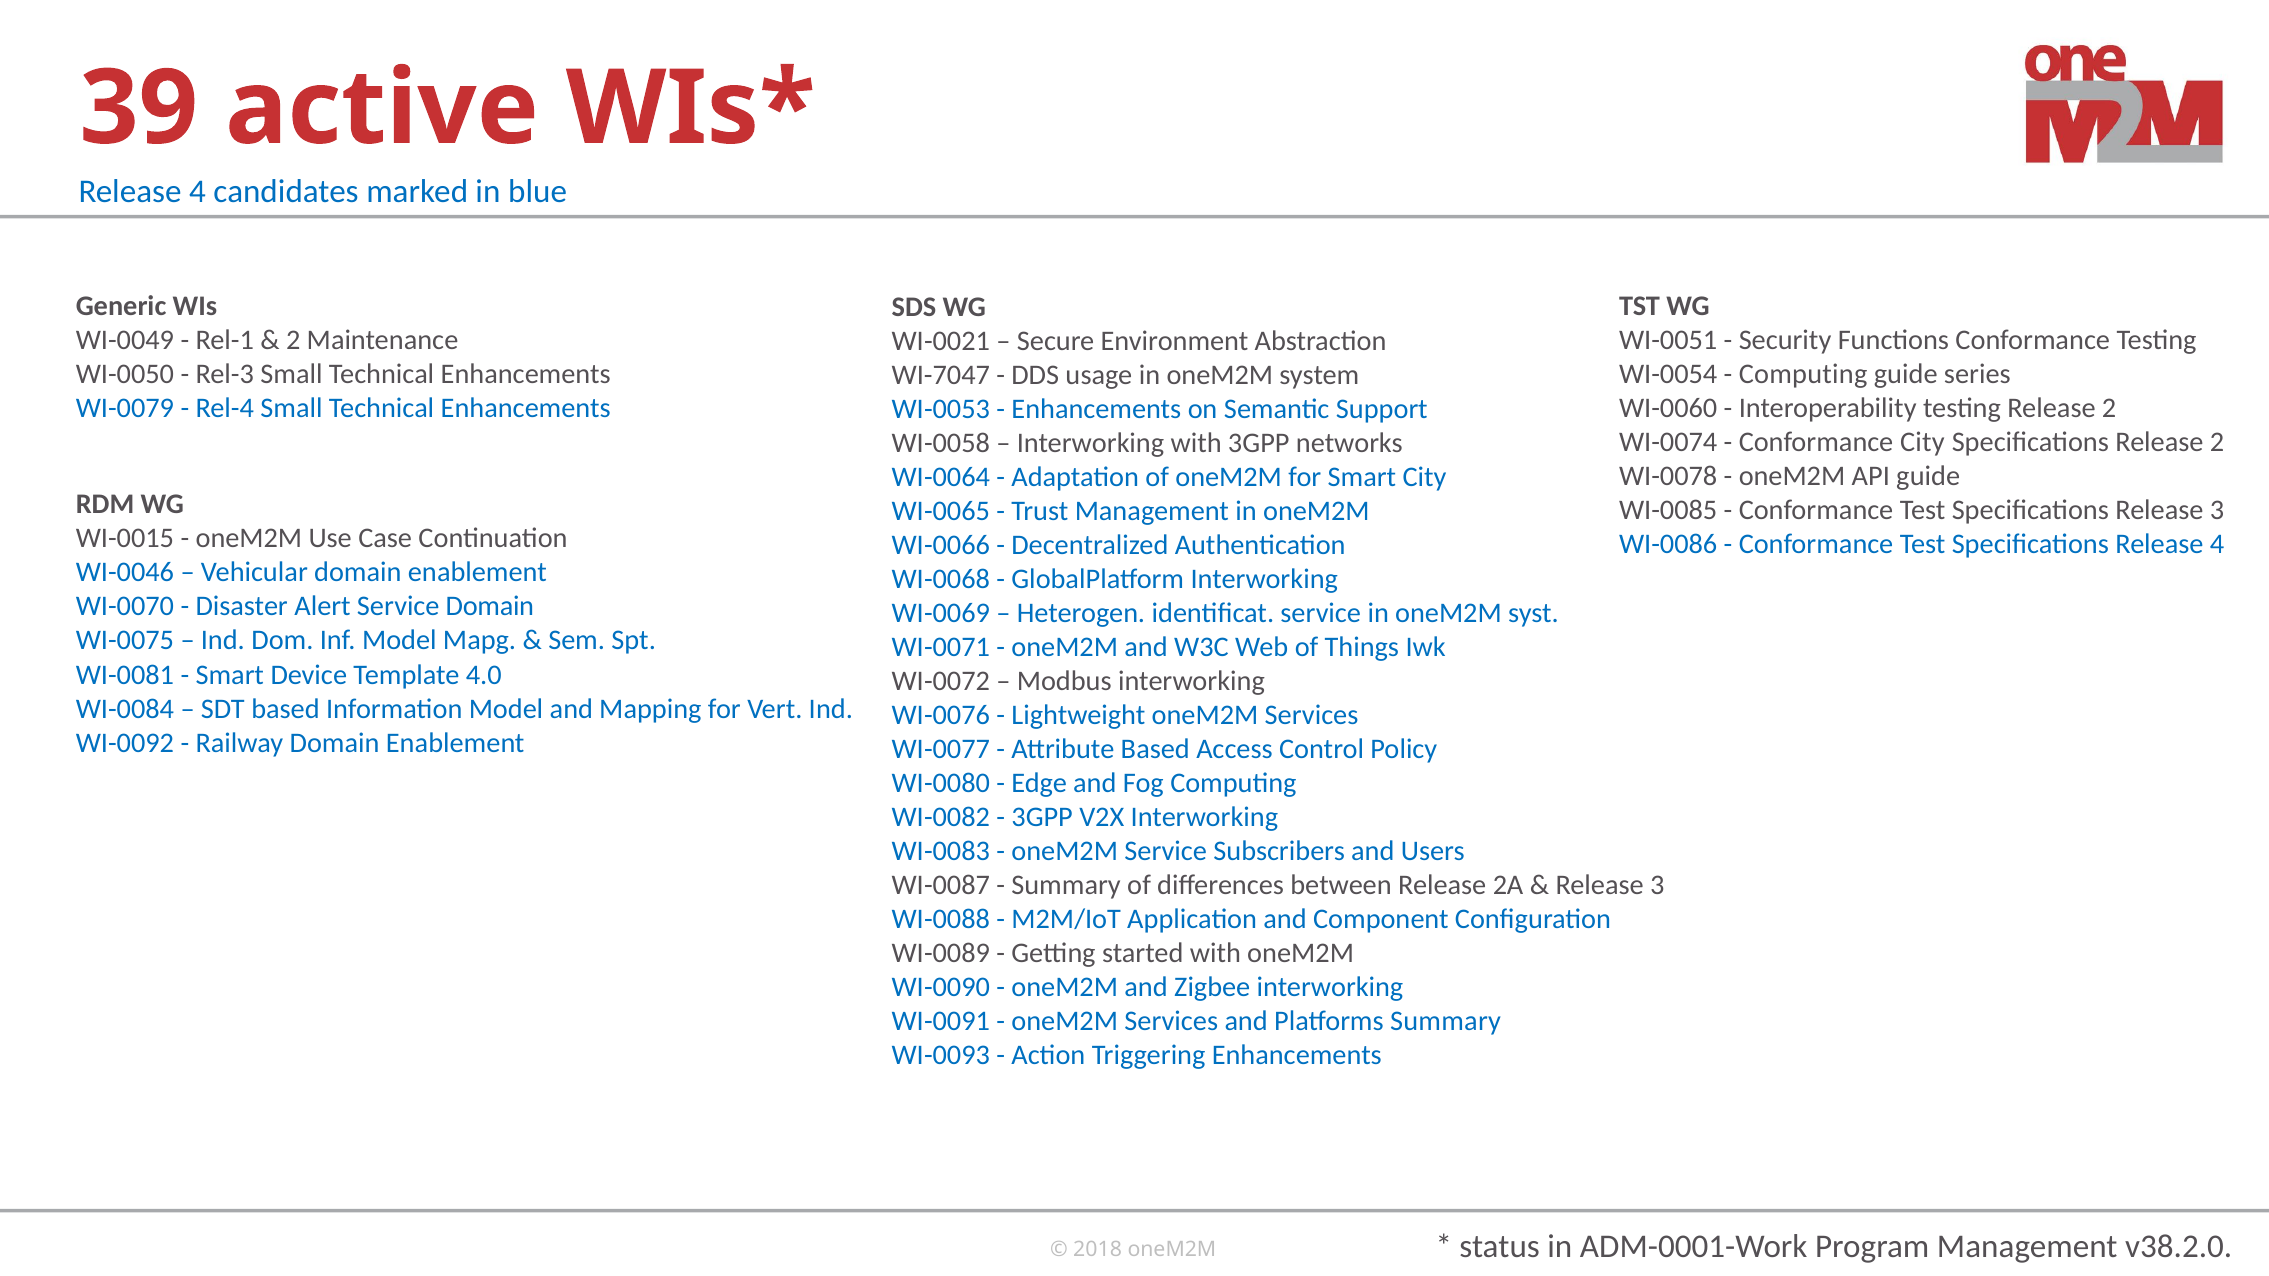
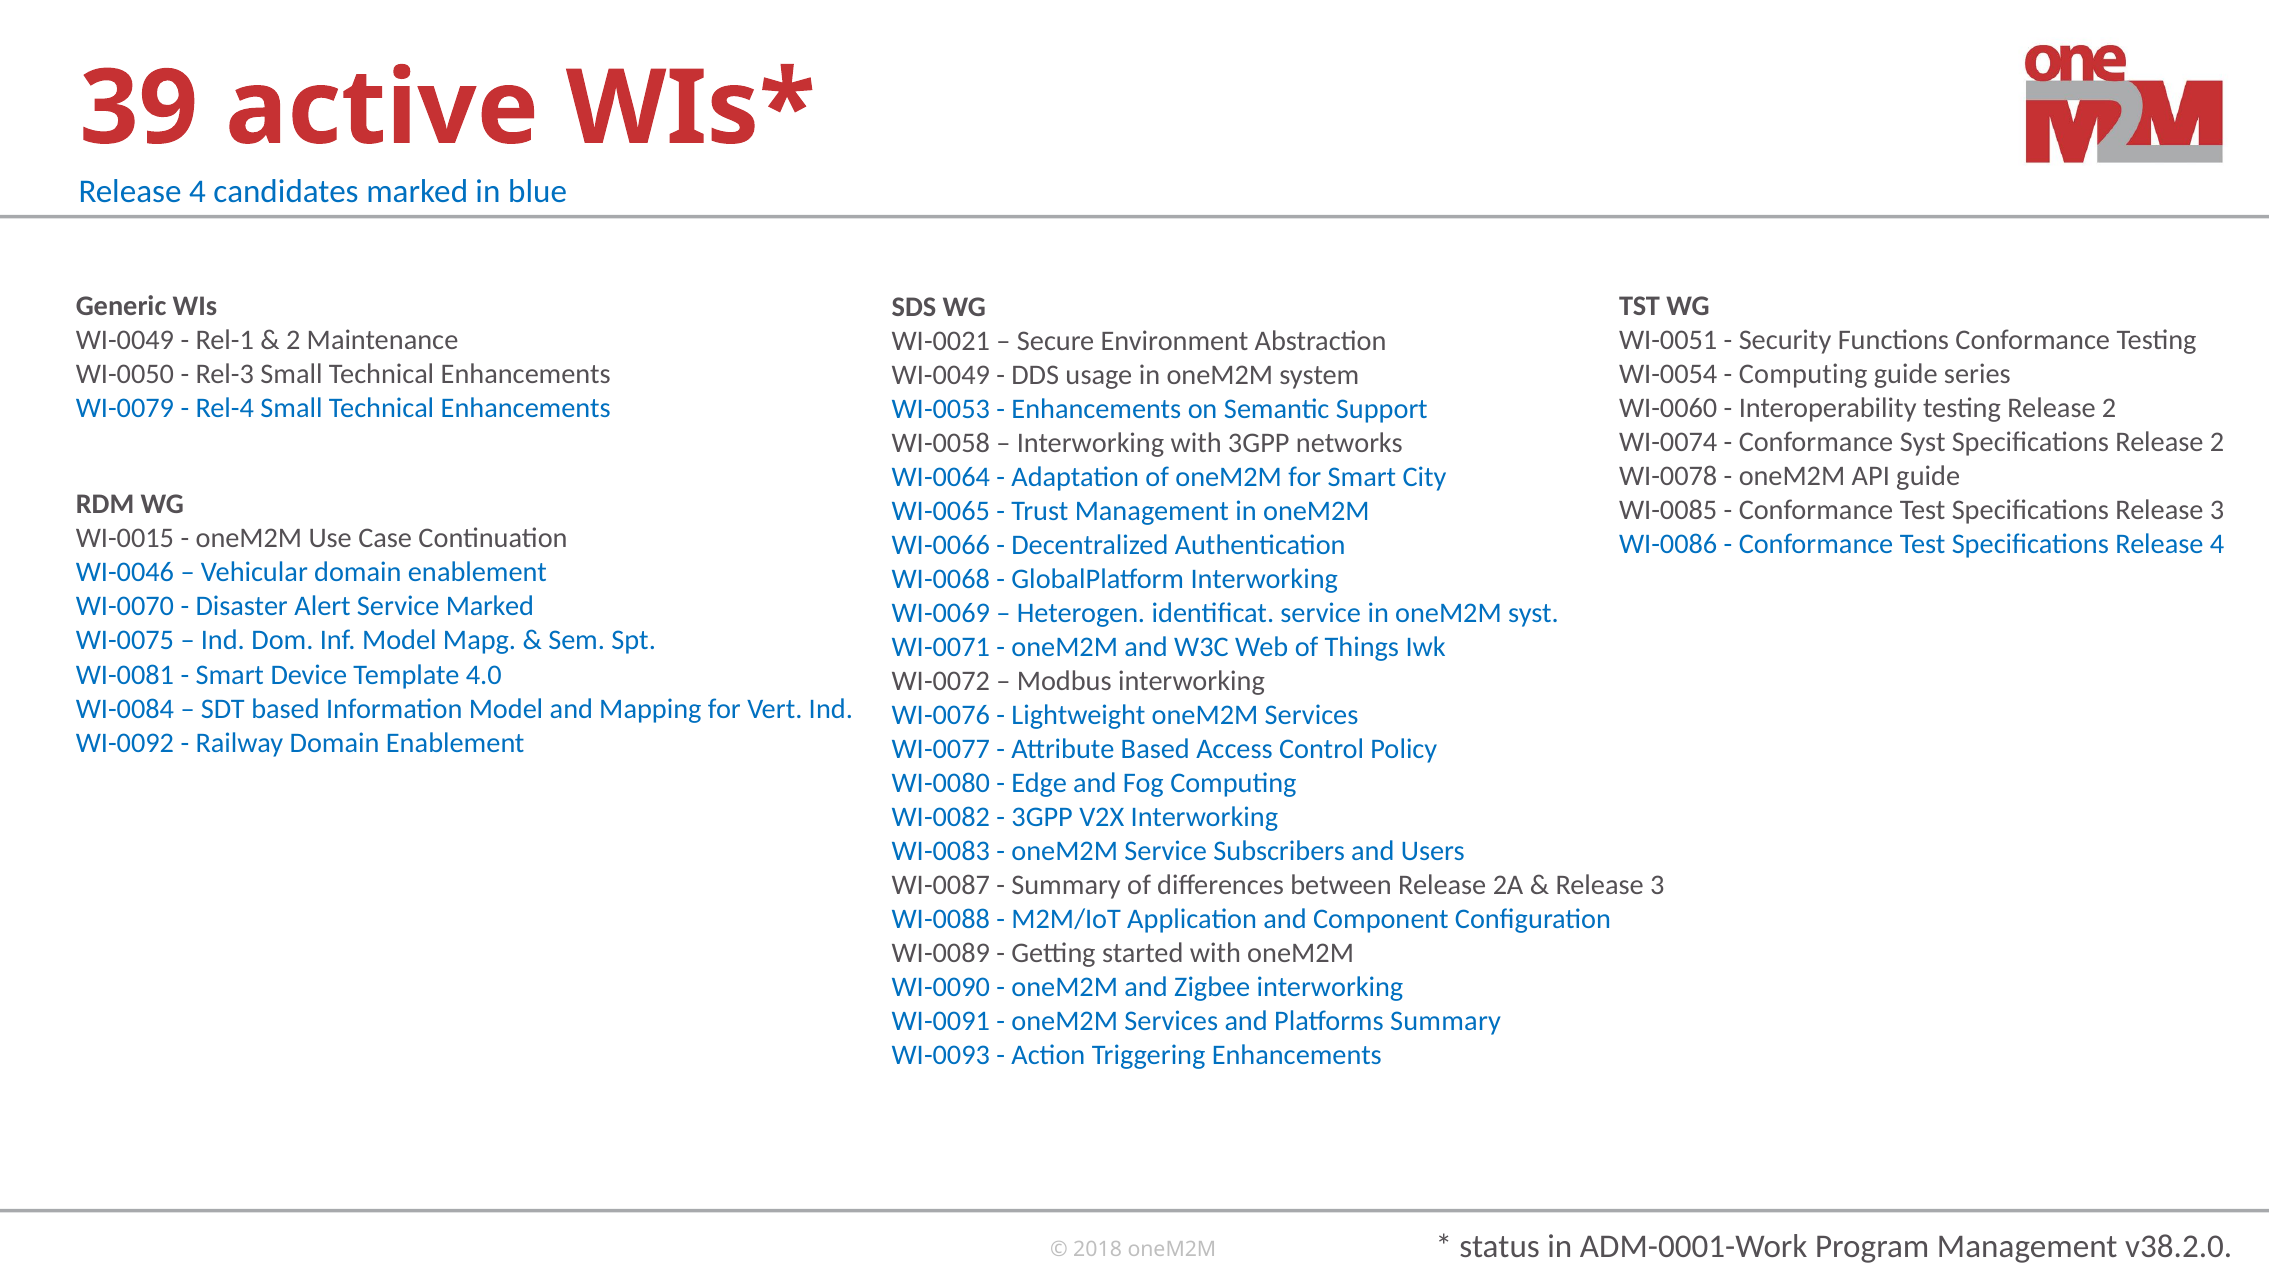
WI-7047: WI-7047 -> WI-0049 (941, 375)
Conformance City: City -> Syst (1923, 442)
Service Domain: Domain -> Marked (490, 607)
